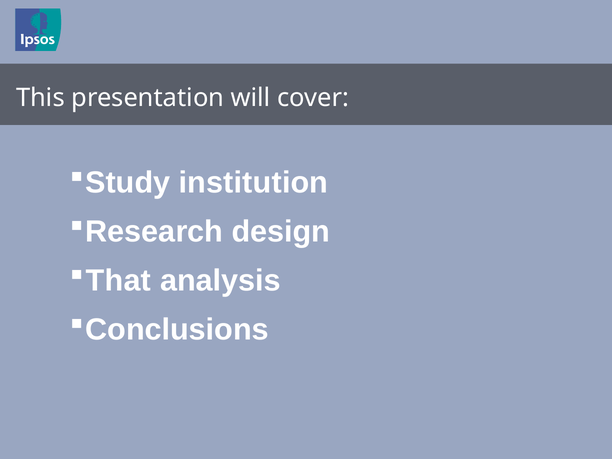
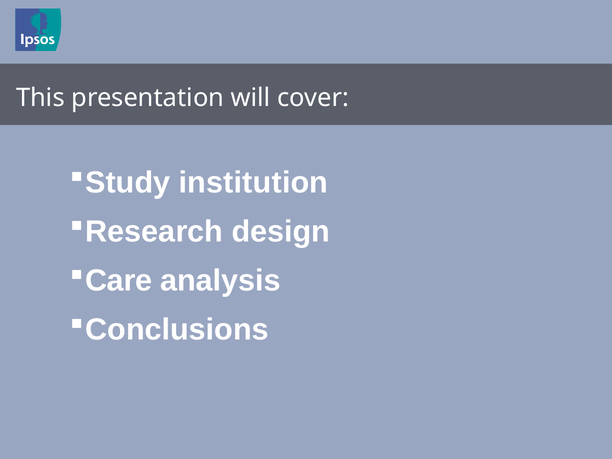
That: That -> Care (119, 281)
